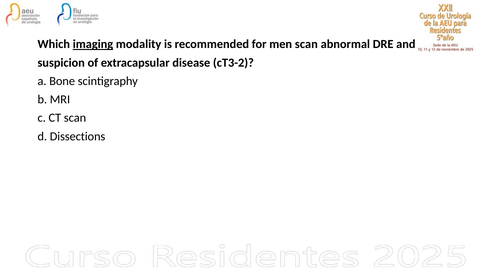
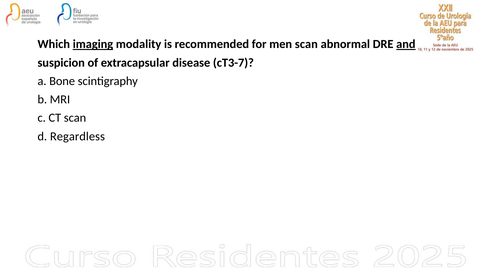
and underline: none -> present (406, 44)
cT3-2: cT3-2 -> cT3-7 (233, 63)
Dissections: Dissections -> Regardless (77, 136)
